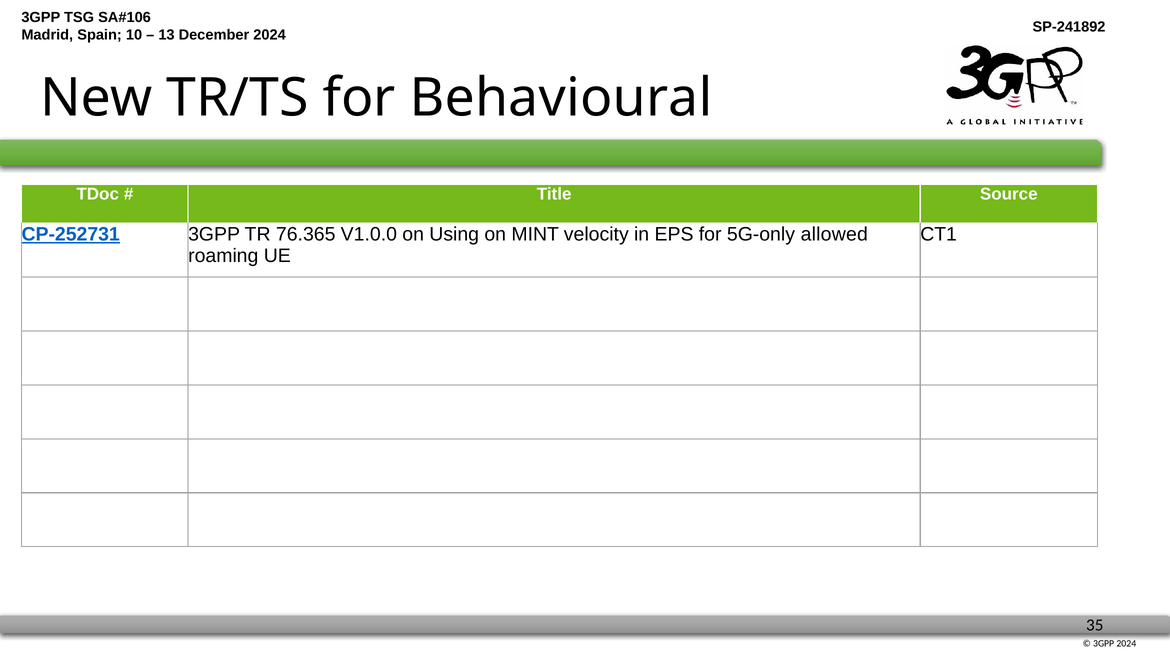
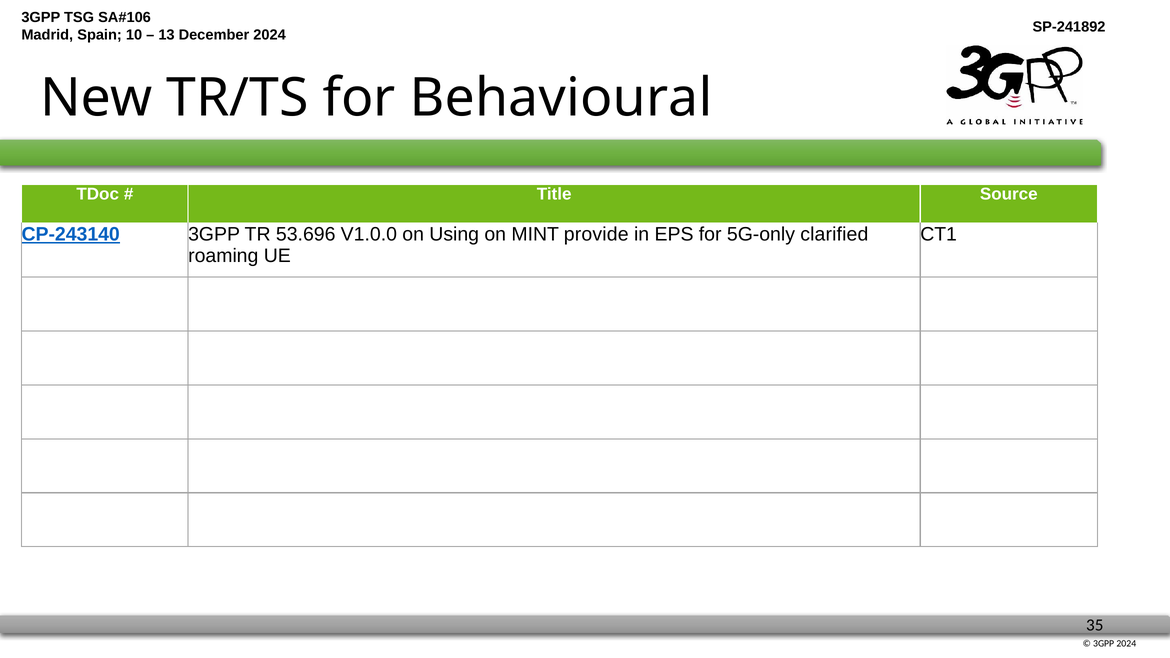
CP-252731: CP-252731 -> CP-243140 (71, 234)
76.365: 76.365 -> 53.696 (306, 234)
velocity: velocity -> provide (596, 234)
allowed: allowed -> clarified (834, 234)
